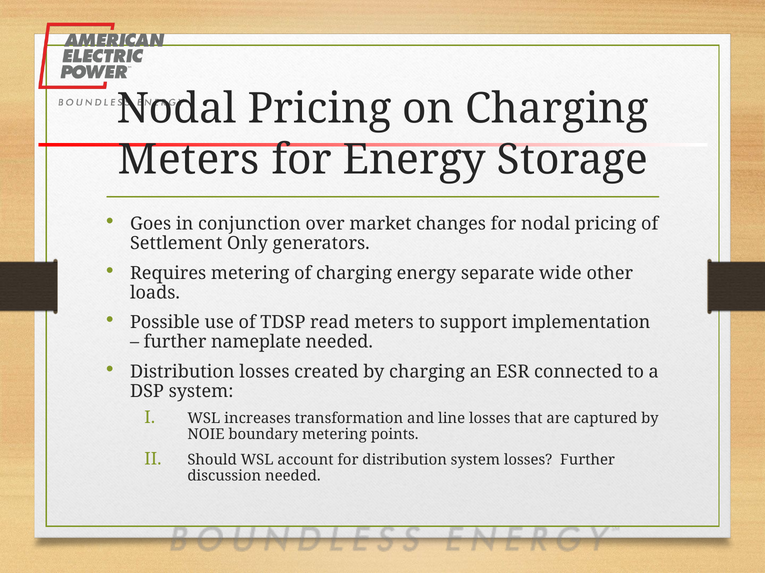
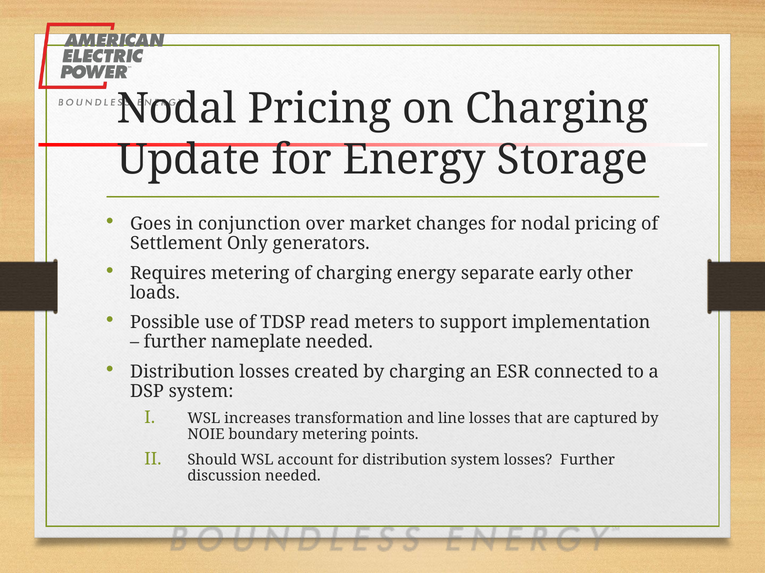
Meters: Meters -> Update (189, 160)
wide: wide -> early (561, 274)
